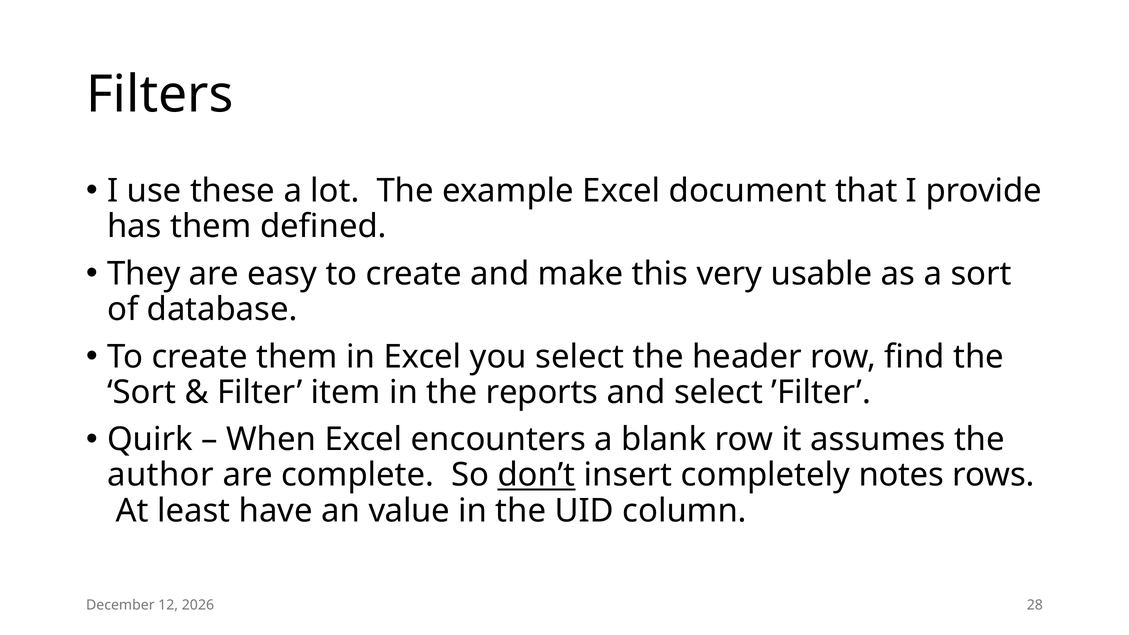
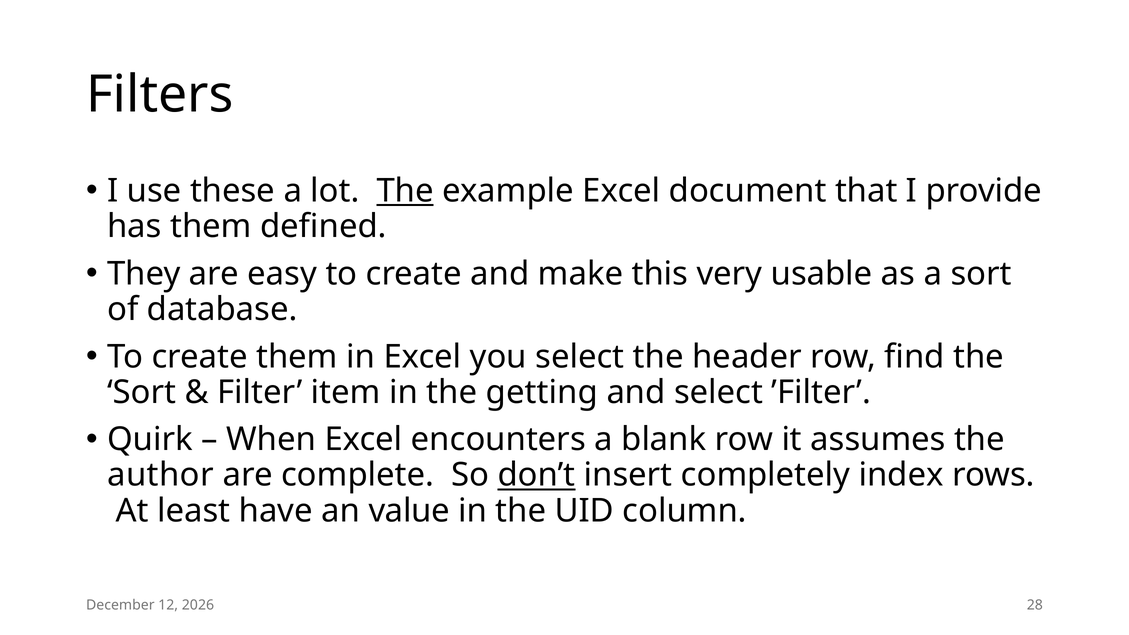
The underline: none -> present (405, 191)
reports: reports -> getting (542, 392)
notes: notes -> index (901, 475)
